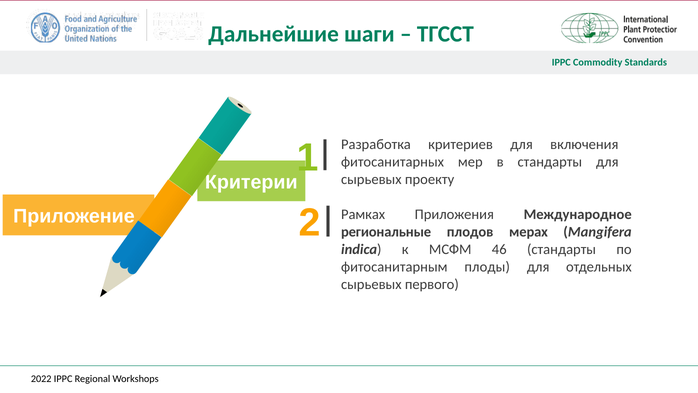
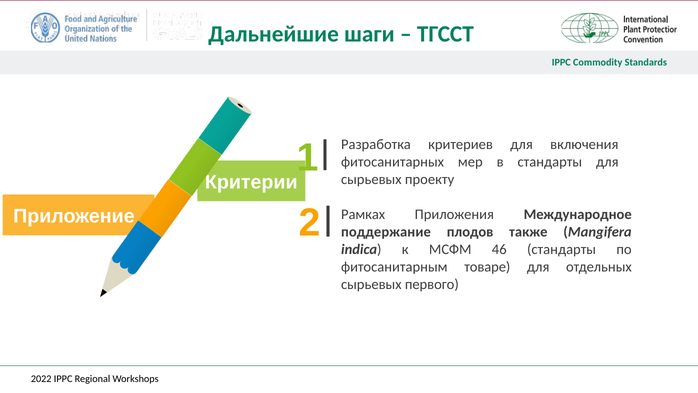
региональные: региональные -> поддержание (386, 232)
мерах: мерах -> также (528, 232)
плоды: плоды -> товаре (487, 267)
